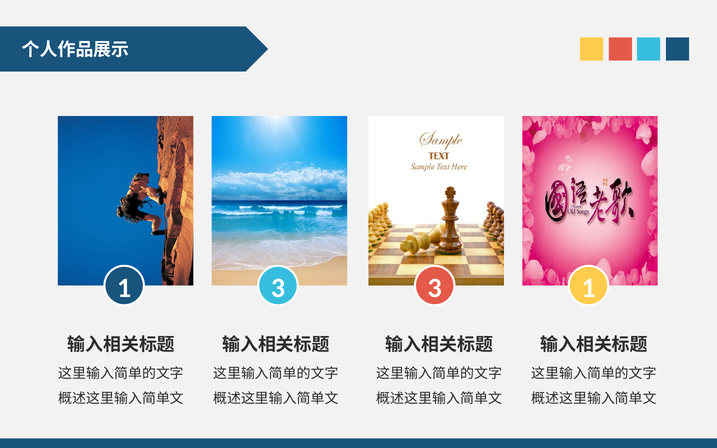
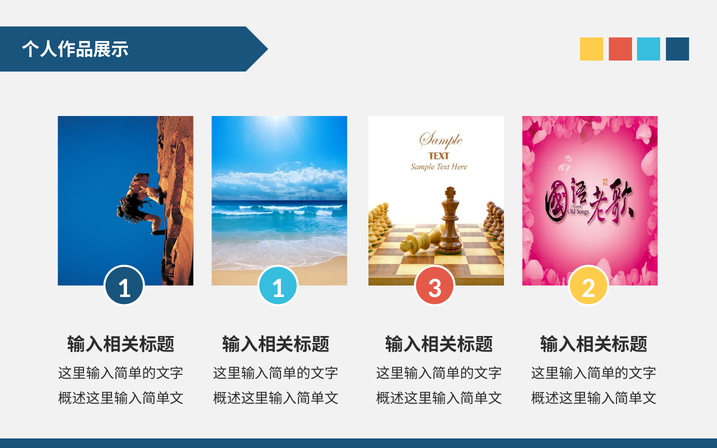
1 3: 3 -> 1 (278, 288)
3 1: 1 -> 2 (588, 288)
